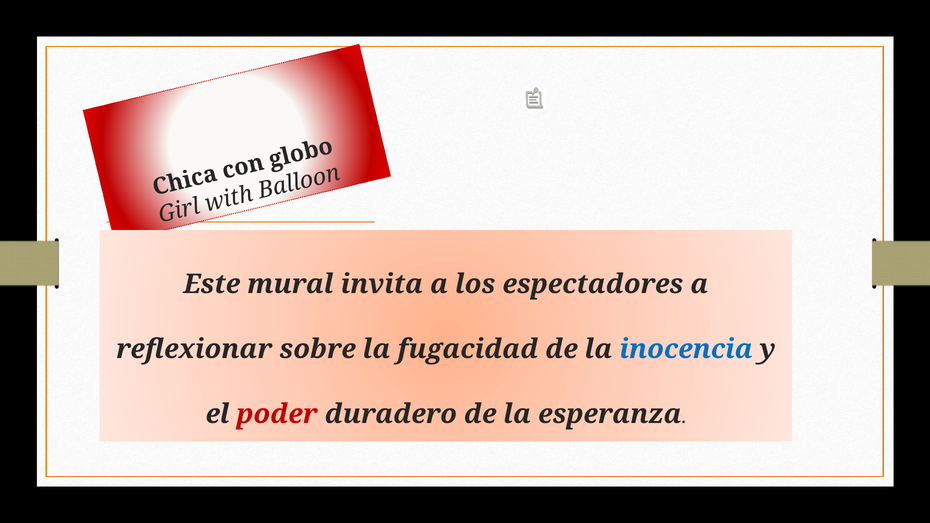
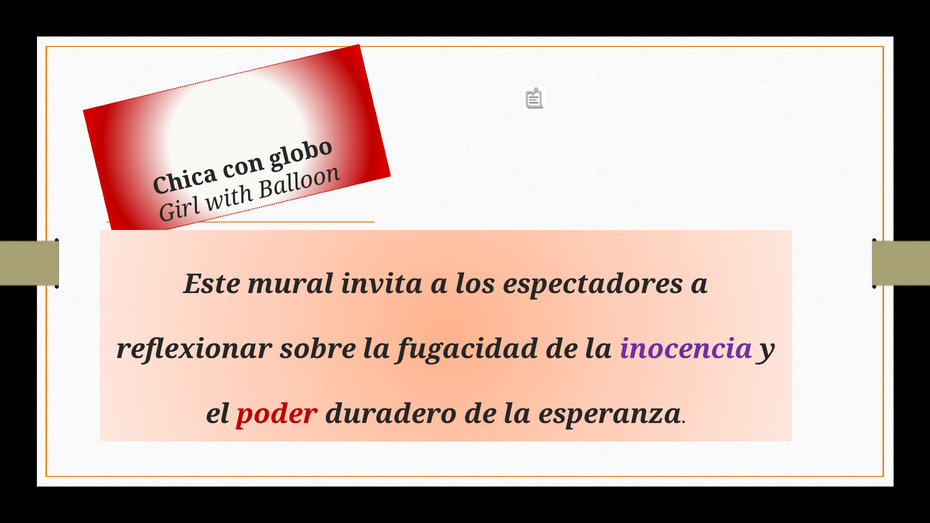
inocencia colour: blue -> purple (686, 349)
